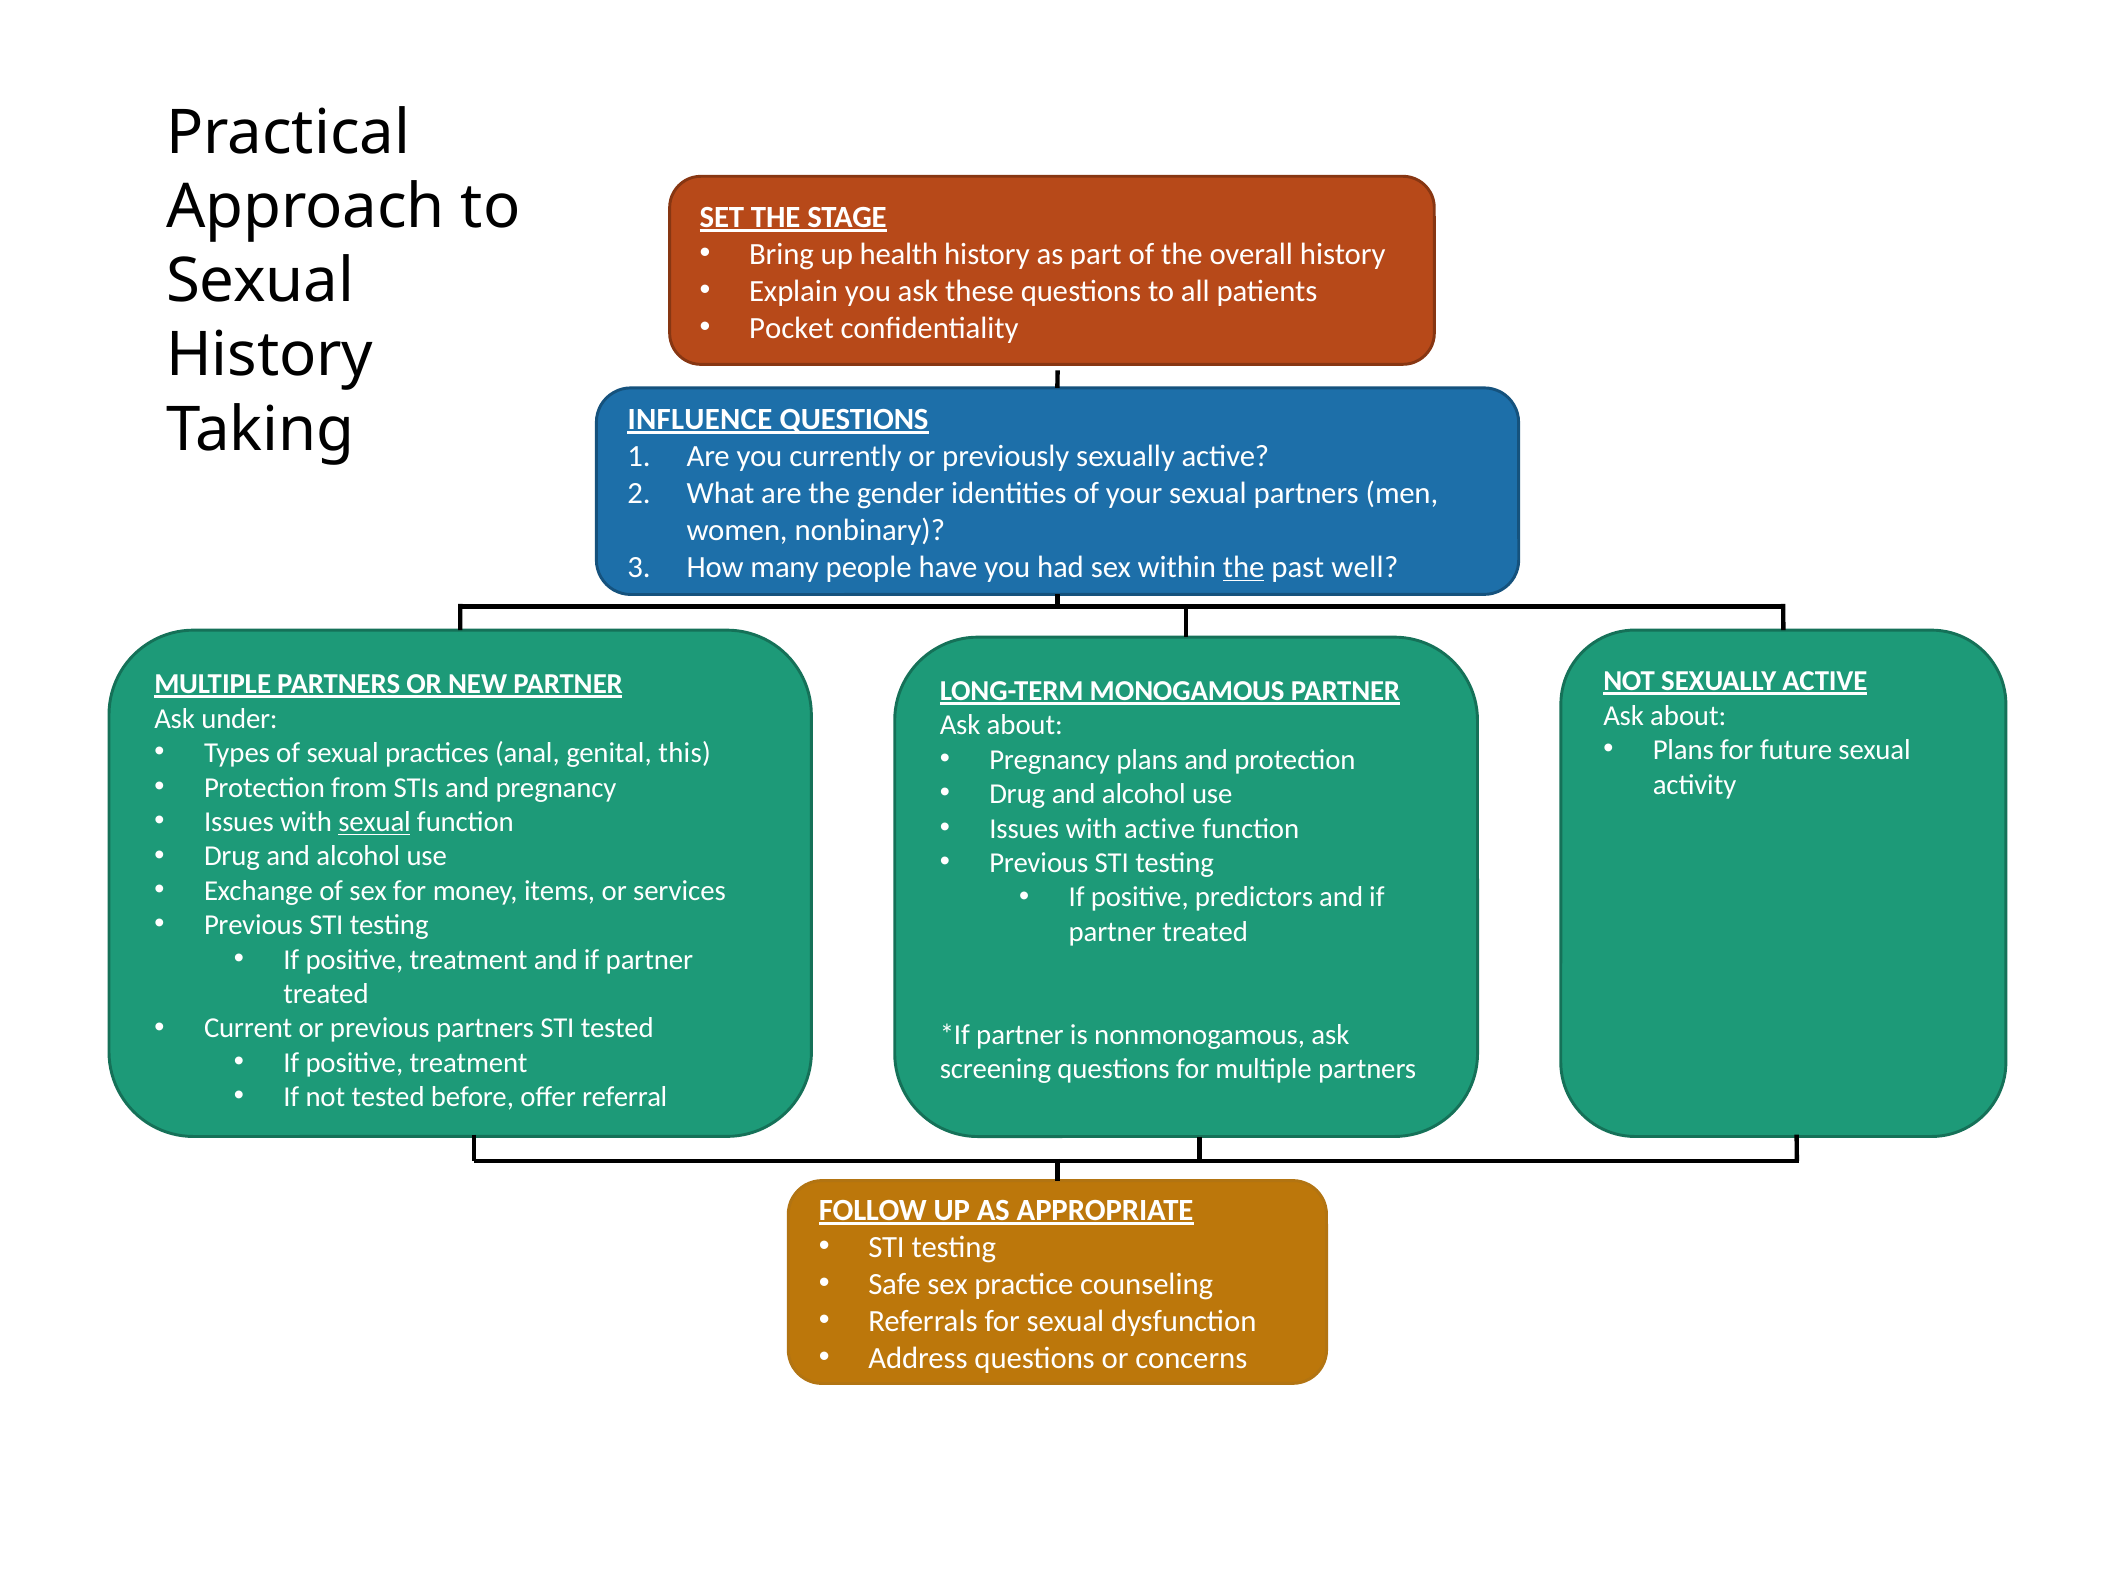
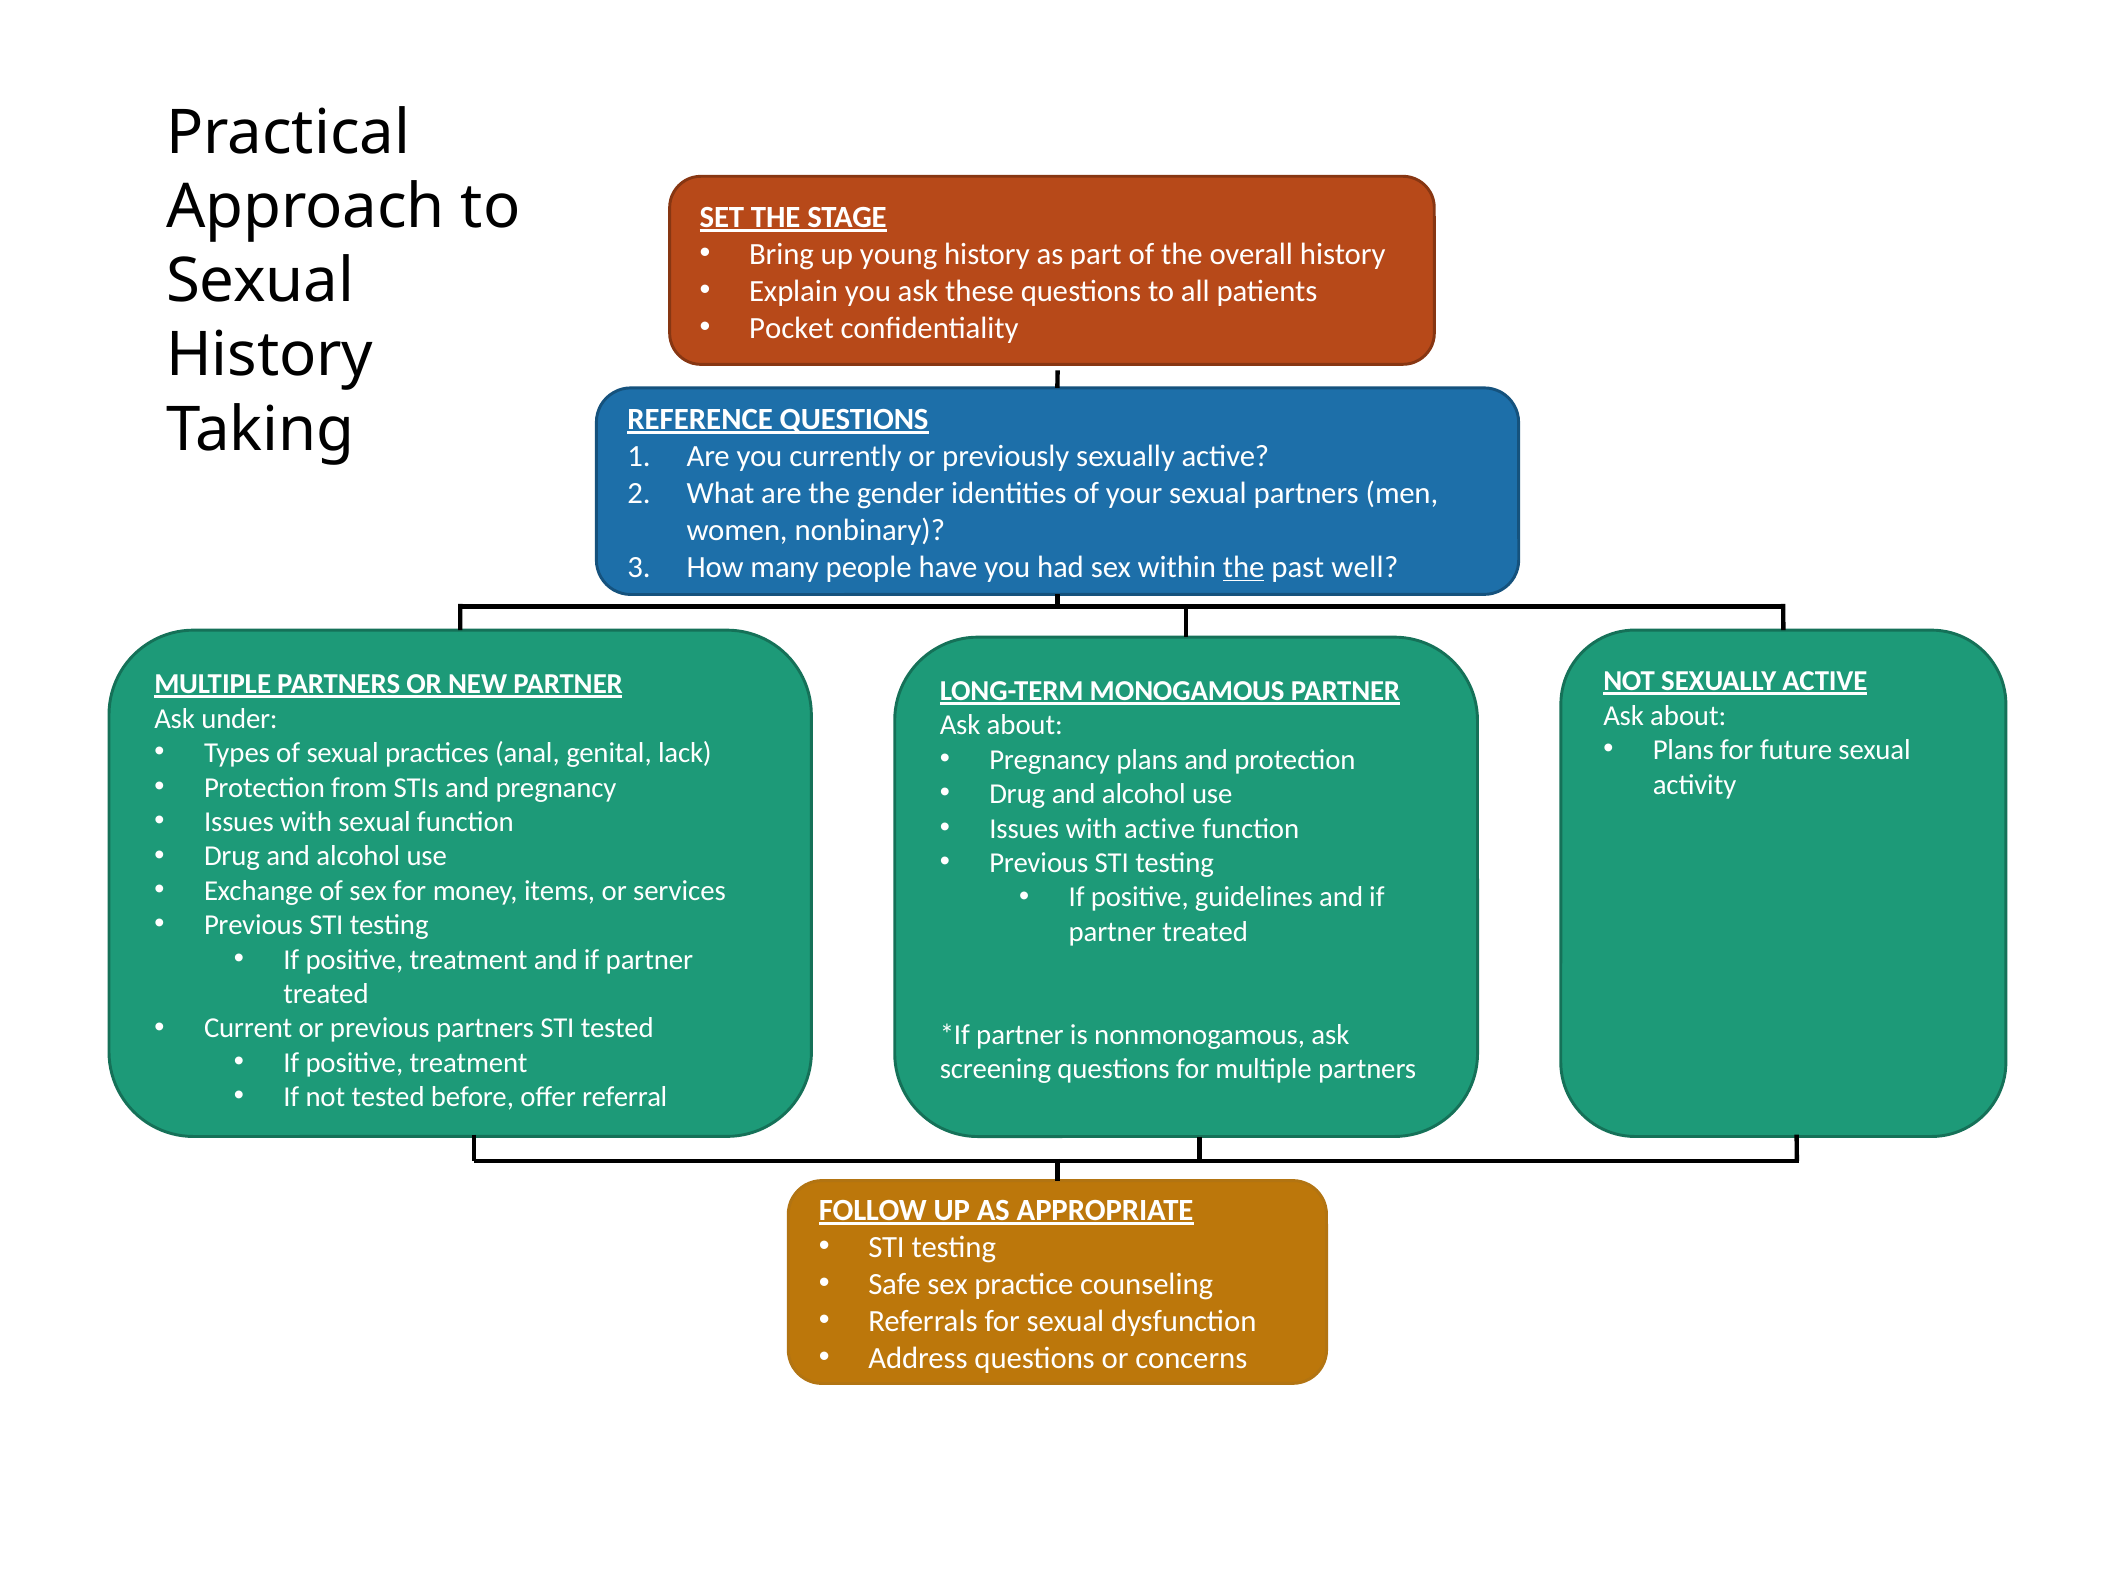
health: health -> young (899, 254)
INFLUENCE: INFLUENCE -> REFERENCE (700, 419)
this: this -> lack (685, 753)
sexual underline: present -> none (375, 822)
predictors: predictors -> guidelines (1254, 897)
